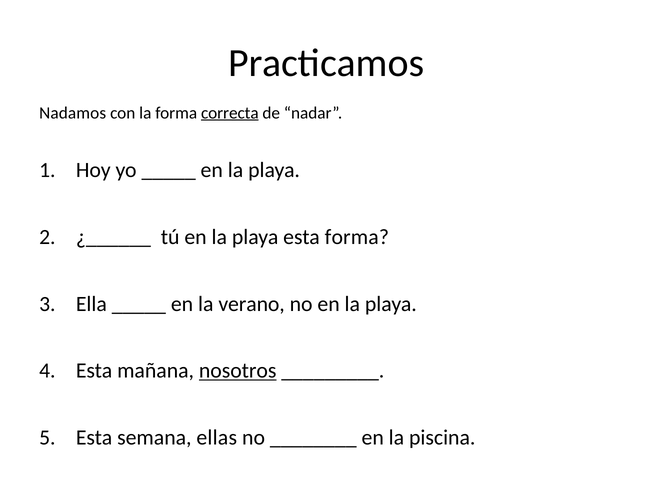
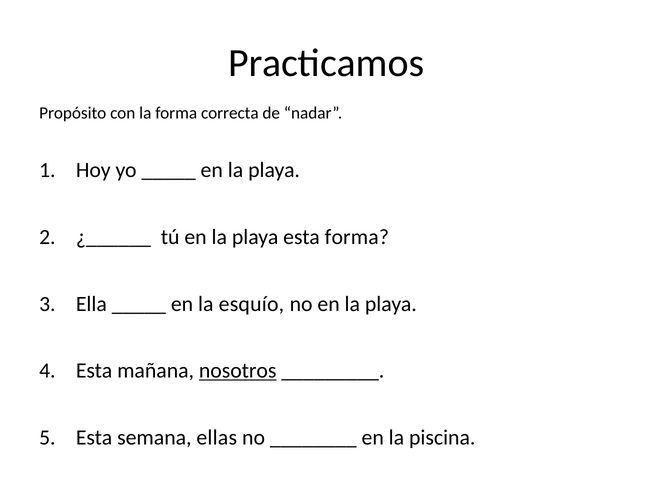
Nadamos: Nadamos -> Propósito (73, 113)
correcta underline: present -> none (230, 113)
verano: verano -> esquío (251, 304)
